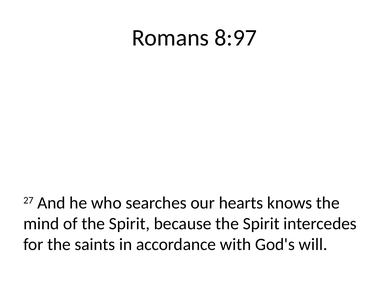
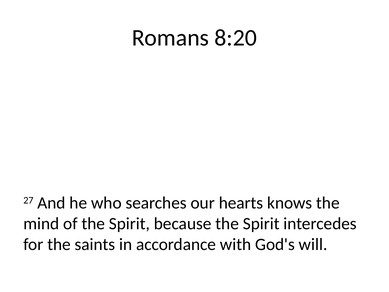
8:97: 8:97 -> 8:20 (236, 38)
